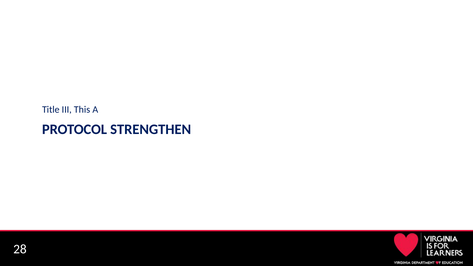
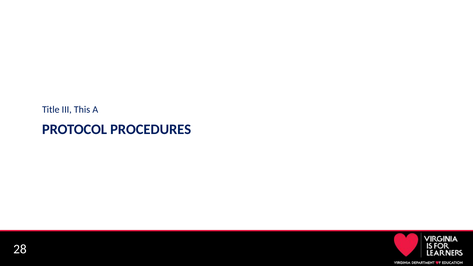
STRENGTHEN: STRENGTHEN -> PROCEDURES (151, 129)
